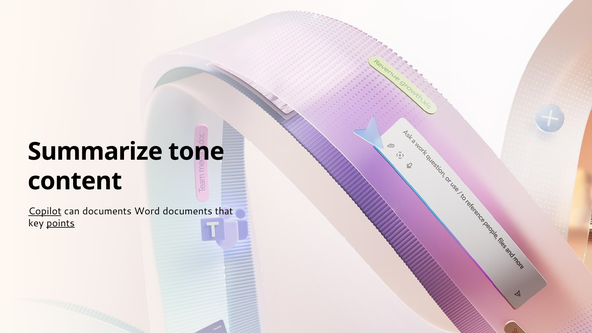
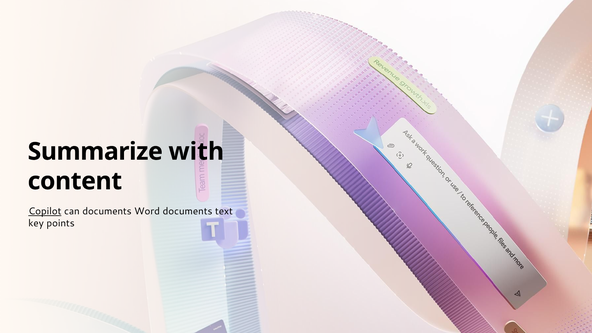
tone: tone -> with (196, 152)
that: that -> text (224, 211)
points underline: present -> none (61, 223)
